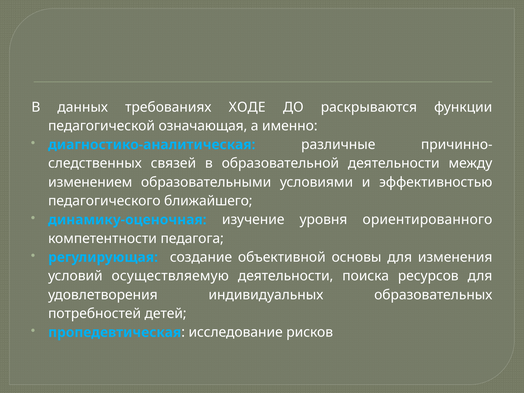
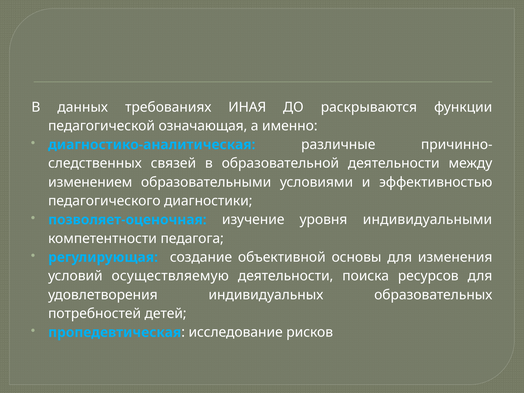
ХОДЕ: ХОДЕ -> ИНАЯ (247, 107)
ближайшего: ближайшего -> диагностики (208, 201)
динамику-оценочная: динамику-оценочная -> позволяет-оценочная (127, 220)
ориентированного: ориентированного -> индивидуальными (427, 220)
